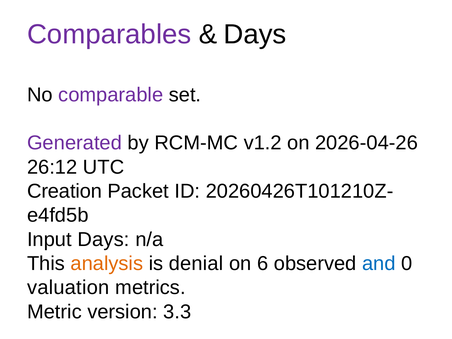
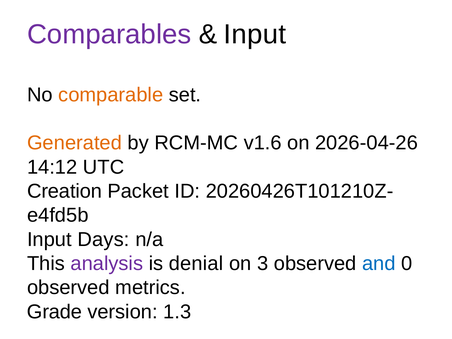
Days: Days -> Input (255, 34)
comparable colour: purple -> orange (111, 95)
Generated colour: purple -> orange (75, 143)
v1.2: v1.2 -> v1.6 (263, 143)
26:12: 26:12 -> 14:12 (52, 167)
analysis colour: orange -> purple (107, 264)
6: 6 -> 3 (263, 264)
valuation: valuation -> observed (68, 288)
Metric: Metric -> Grade (55, 312)
3.3: 3.3 -> 1.3 (177, 312)
